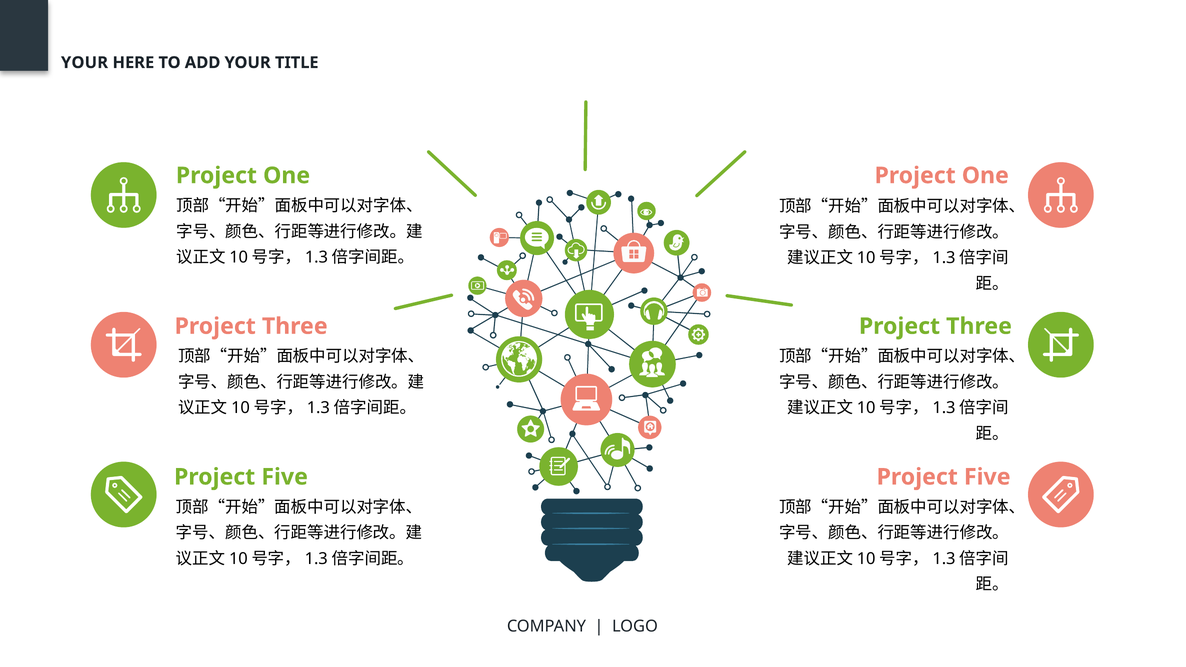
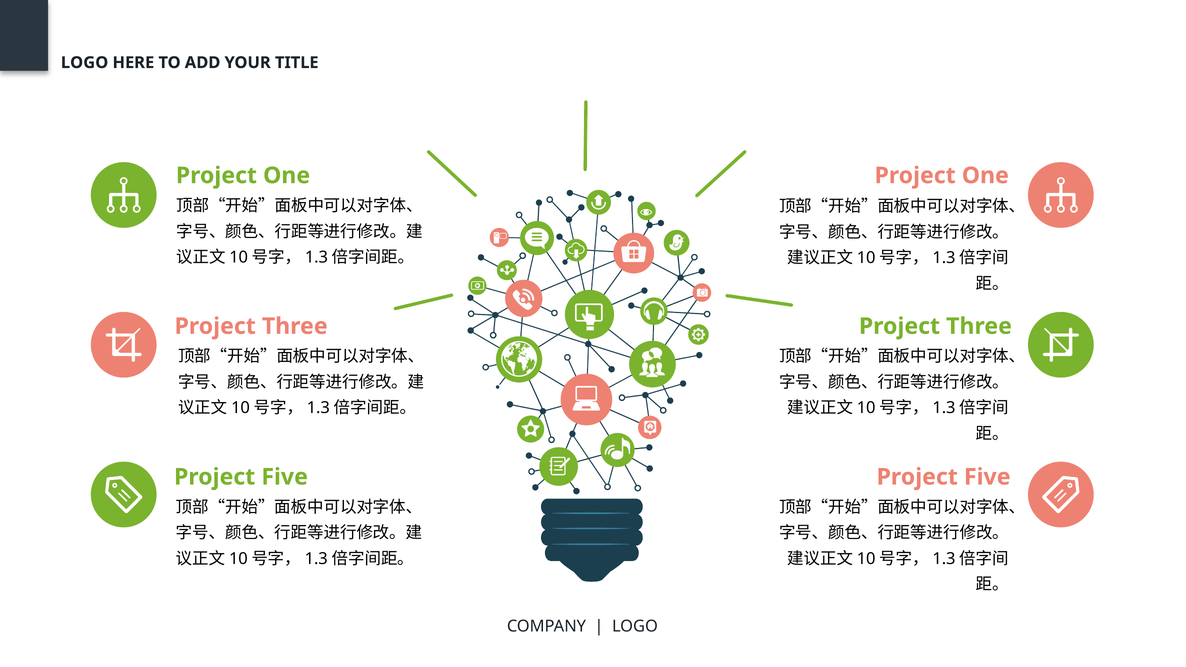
YOUR: YOUR -> LOGO (85, 63)
